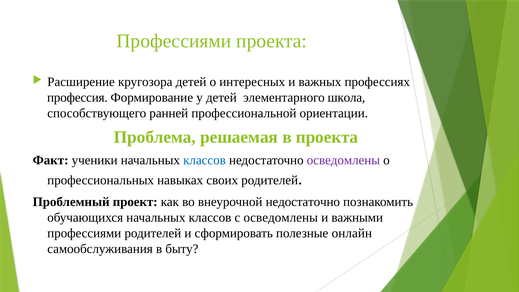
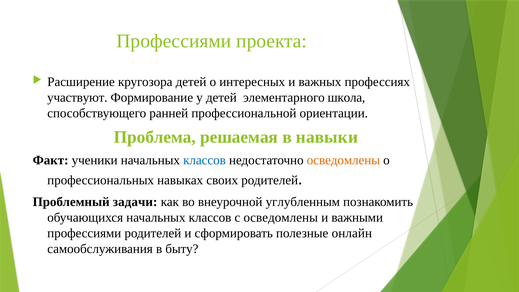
профессия: профессия -> участвуют (77, 97)
в проекта: проекта -> навыки (327, 137)
осведомлены colour: purple -> orange (343, 160)
проект: проект -> задачи (135, 202)
внеурочной недостаточно: недостаточно -> углубленным (303, 202)
